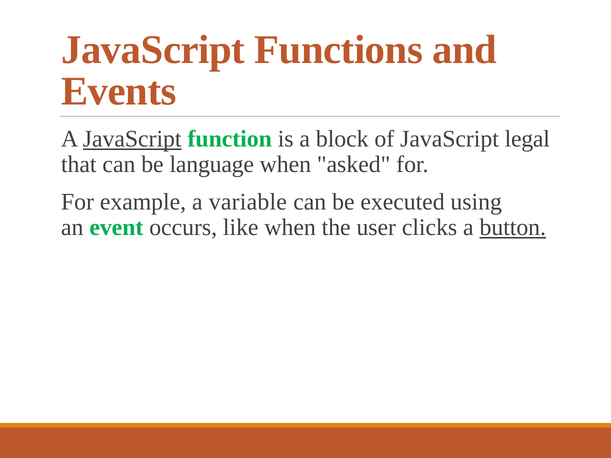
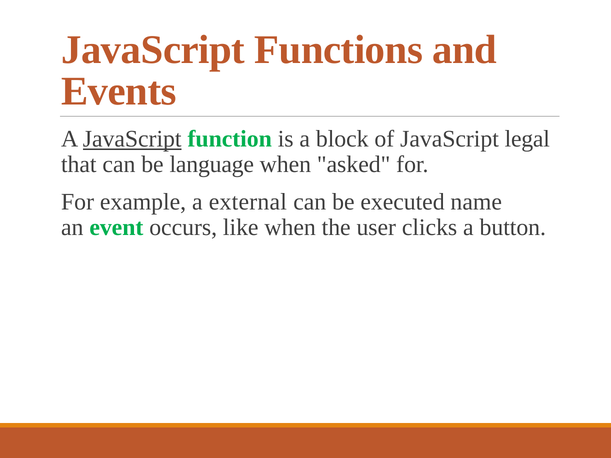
variable: variable -> external (248, 202)
using: using -> name (476, 202)
button underline: present -> none (513, 228)
